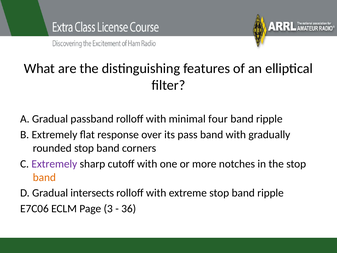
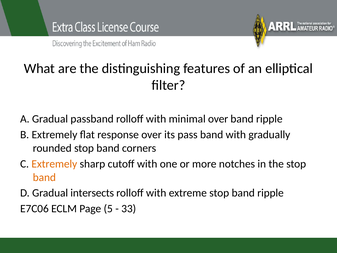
minimal four: four -> over (218, 119)
Extremely colour: purple -> orange (54, 164)
3: 3 -> 5 (108, 209)
36: 36 -> 33 (129, 209)
